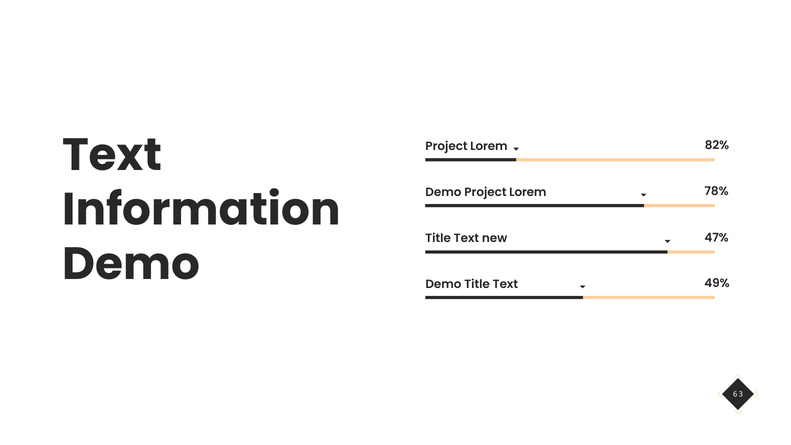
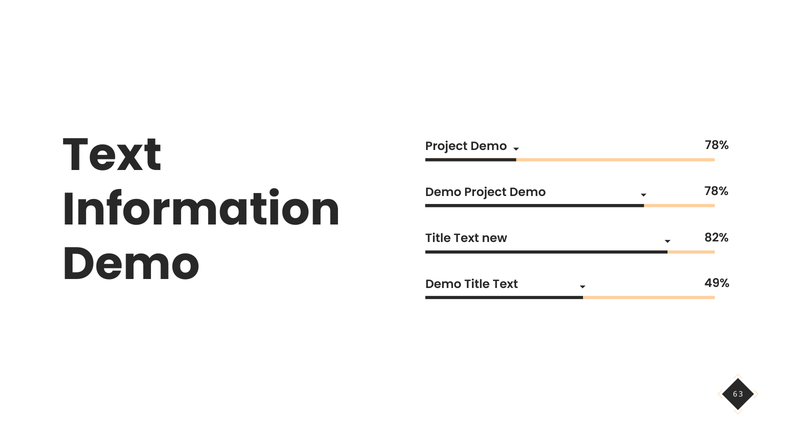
82%: 82% -> 78% (717, 146)
Lorem: Lorem -> Demo (489, 146)
Demo Project Lorem: Lorem -> Demo (528, 192)
47%: 47% -> 82% (717, 238)
